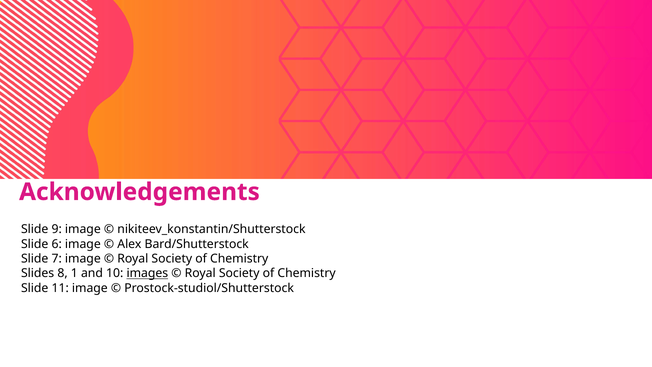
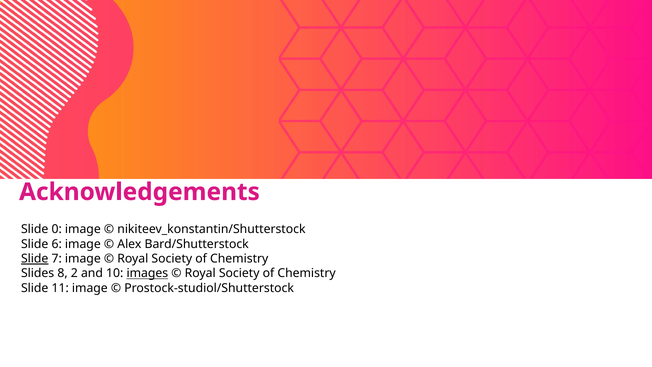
9: 9 -> 0 (57, 229)
Slide underline: none -> present (35, 259)
1: 1 -> 2 (74, 273)
